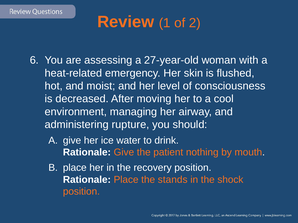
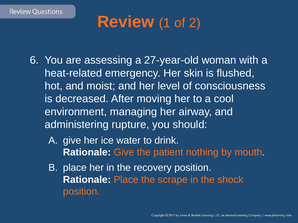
stands: stands -> scrape (173, 180)
